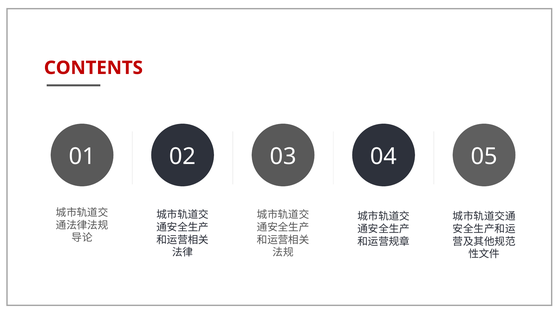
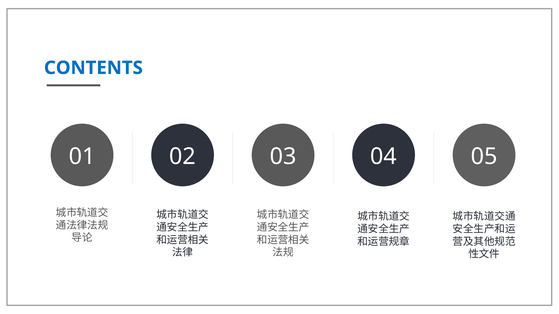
CONTENTS colour: red -> blue (93, 68)
